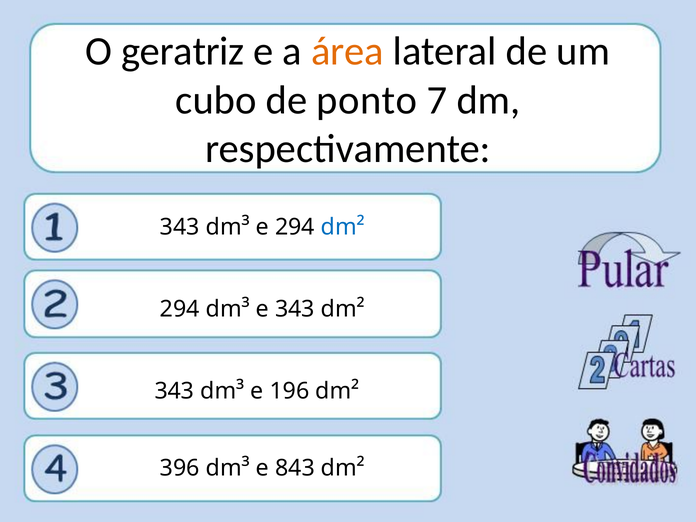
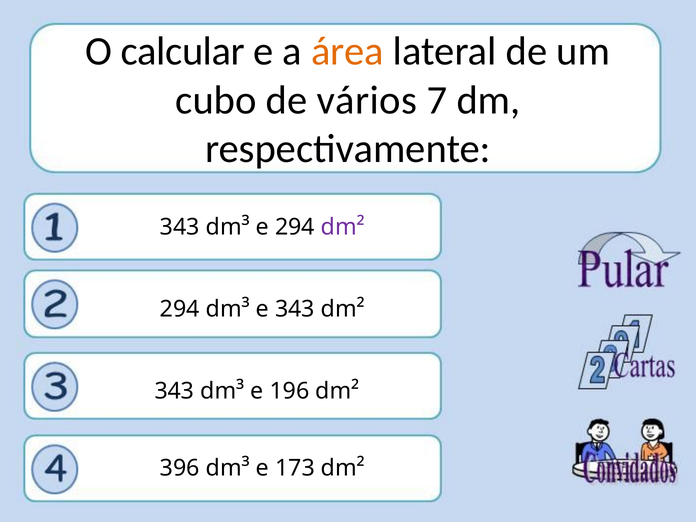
geratriz: geratriz -> calcular (183, 52)
ponto: ponto -> vários (367, 100)
dm² colour: blue -> purple (343, 227)
843: 843 -> 173 (295, 468)
